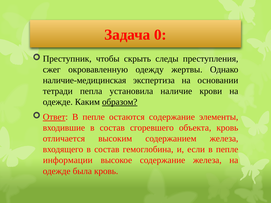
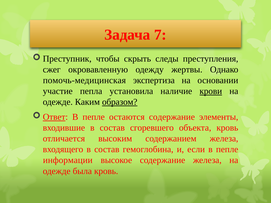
0: 0 -> 7 (160, 35)
наличие-медицинская: наличие-медицинская -> помочь-медицинская (84, 80)
тетради: тетради -> участие (58, 91)
крови underline: none -> present (211, 91)
